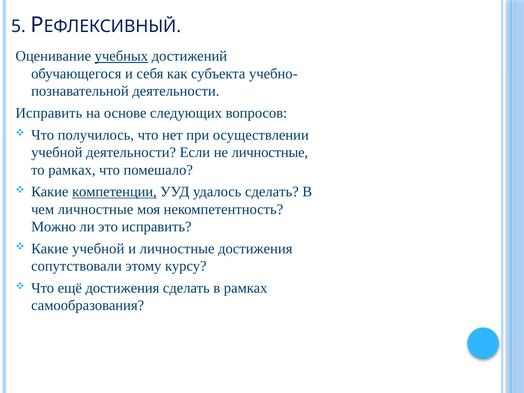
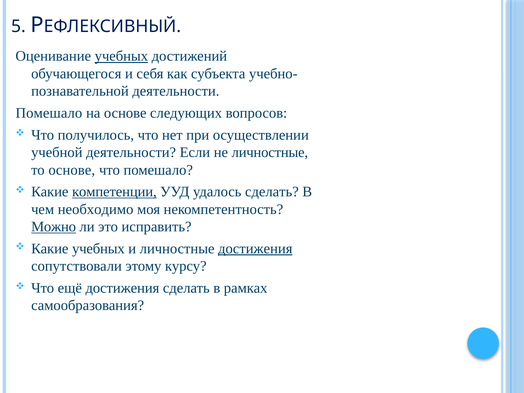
Исправить: Исправить -> Помешало (49, 113)
то рамках: рамках -> основе (72, 170)
чем личностные: личностные -> необходимо (96, 209)
Можно underline: none -> present (54, 227)
Какие учебной: учебной -> учебных (98, 249)
достижения underline: none -> present (255, 249)
